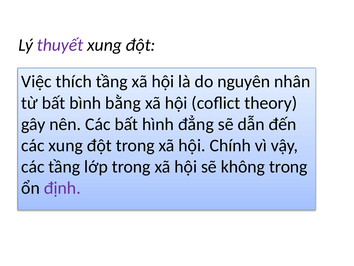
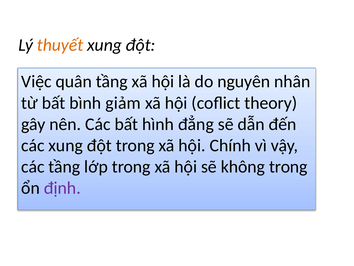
thuyết colour: purple -> orange (60, 45)
thích: thích -> quân (74, 81)
bằng: bằng -> giảm (123, 103)
